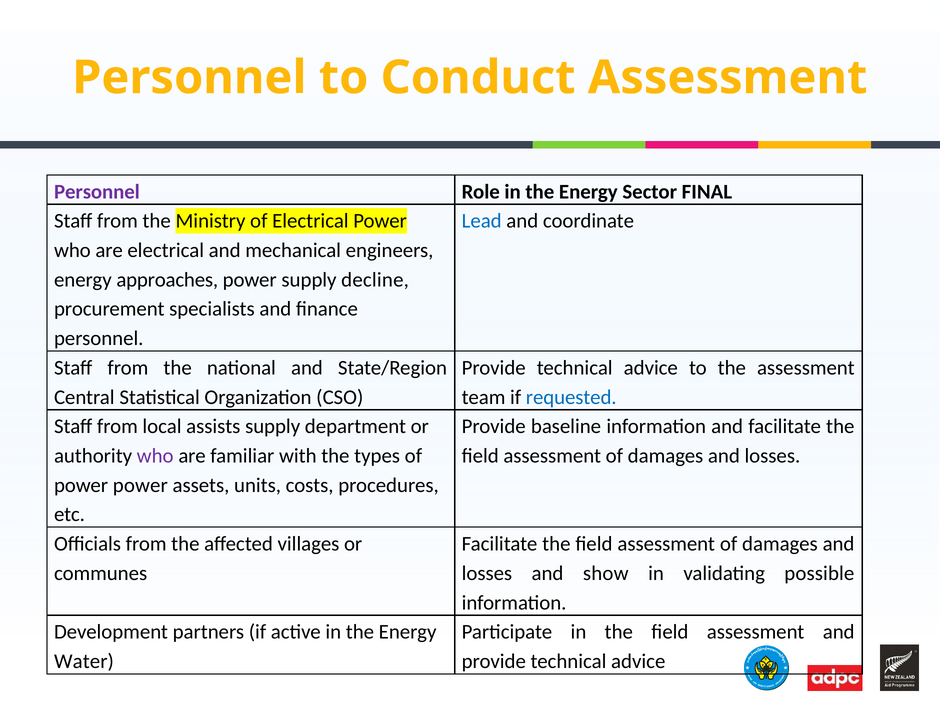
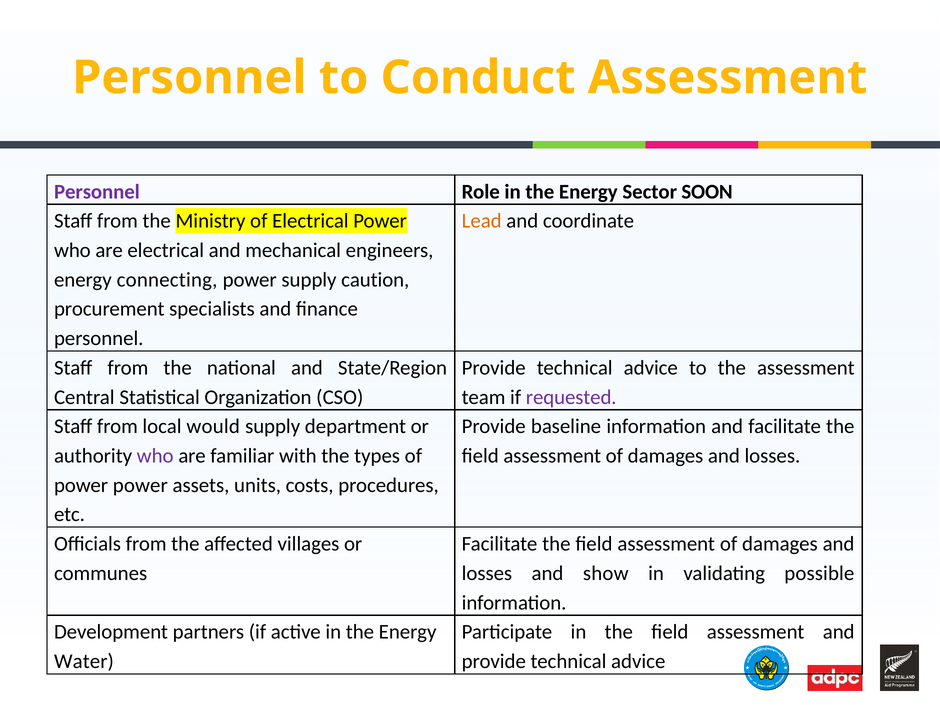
FINAL: FINAL -> SOON (707, 192)
Lead colour: blue -> orange (482, 221)
approaches: approaches -> connecting (167, 280)
decline: decline -> caution (375, 280)
requested colour: blue -> purple (571, 397)
assists: assists -> would (213, 427)
